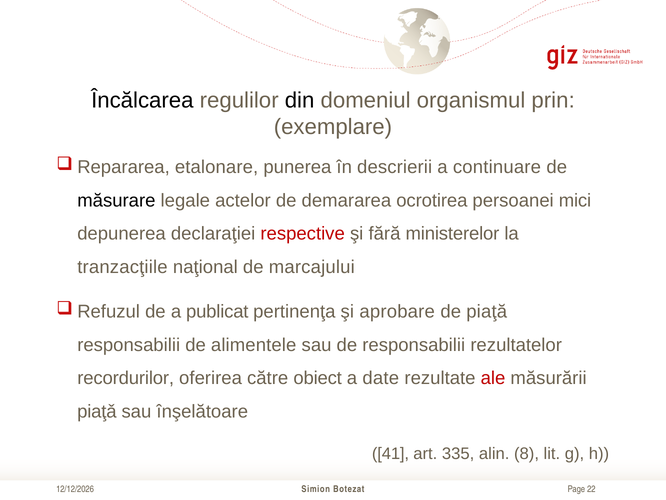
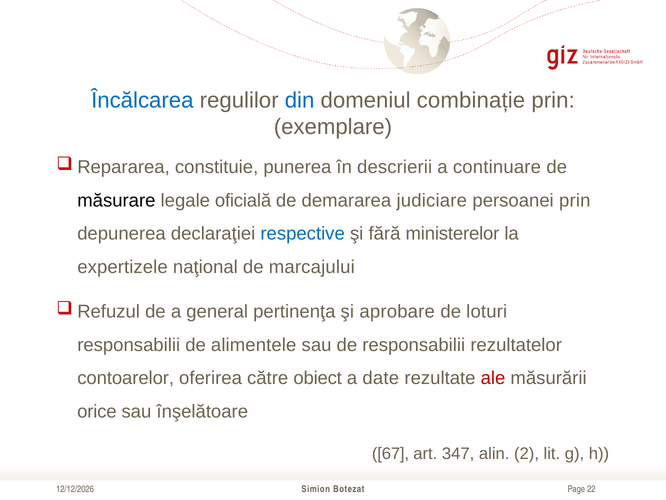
Încălcarea colour: black -> blue (142, 100)
din colour: black -> blue (300, 100)
organismul: organismul -> combinație (471, 100)
etalonare: etalonare -> constituie (217, 167)
actelor: actelor -> oficială (243, 200)
ocrotirea: ocrotirea -> judiciare (432, 200)
persoanei mici: mici -> prin (575, 200)
respective colour: red -> blue (303, 234)
tranzacţiile: tranzacţiile -> expertizele (123, 267)
publicat: publicat -> general (217, 311)
piaţă: piaţă -> loturi (487, 311)
recordurilor: recordurilor -> contoarelor (126, 378)
piaţǎ: piaţǎ -> orice (97, 411)
41: 41 -> 67 (390, 453)
335: 335 -> 347 (458, 453)
8: 8 -> 2 (527, 453)
